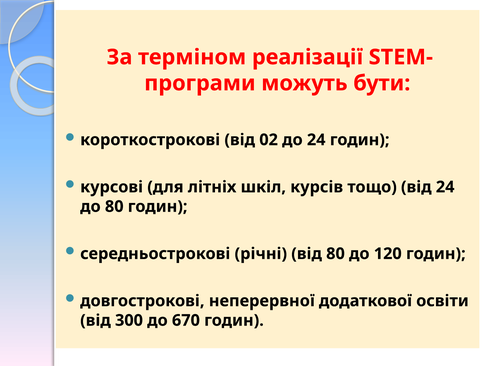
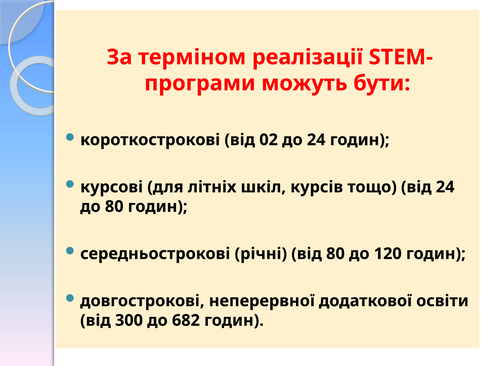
670: 670 -> 682 (186, 321)
